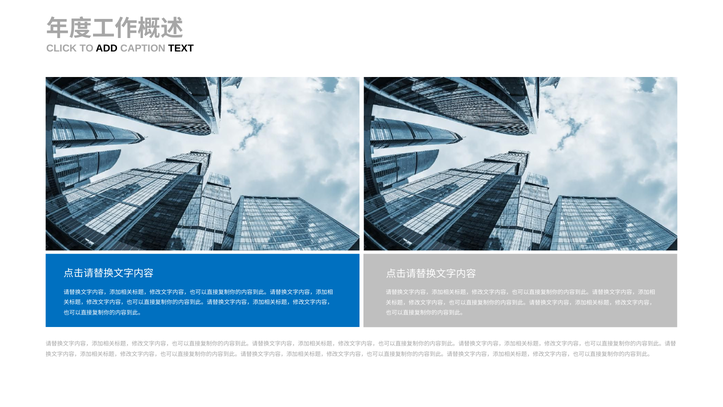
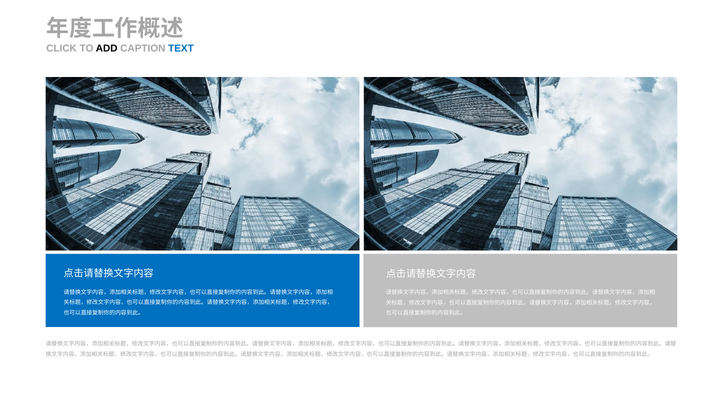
TEXT colour: black -> blue (181, 49)
